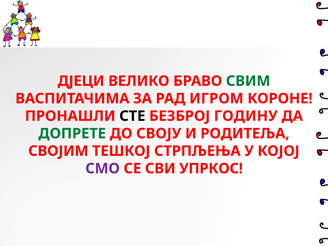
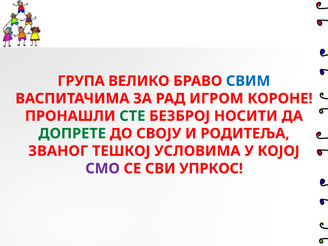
ДЈЕЦИ: ДЈЕЦИ -> ГРУПА (81, 81)
СВИМ colour: green -> blue (248, 81)
СТЕ colour: black -> green (132, 116)
ГОДИНУ: ГОДИНУ -> НОСИТИ (246, 116)
СВОЈИМ: СВОЈИМ -> ЗВАНОГ (58, 151)
СТРПЉЕЊА: СТРПЉЕЊА -> УСЛОВИМА (197, 151)
